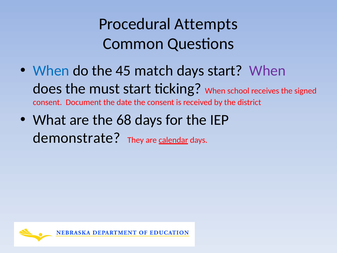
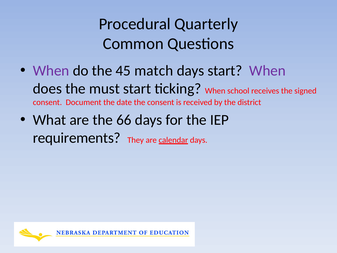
Attempts: Attempts -> Quarterly (206, 24)
When colour: blue -> purple (51, 71)
68: 68 -> 66 (124, 120)
demonstrate: demonstrate -> requirements (77, 138)
